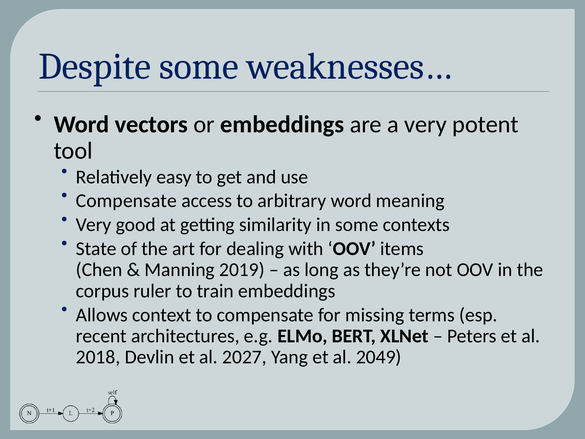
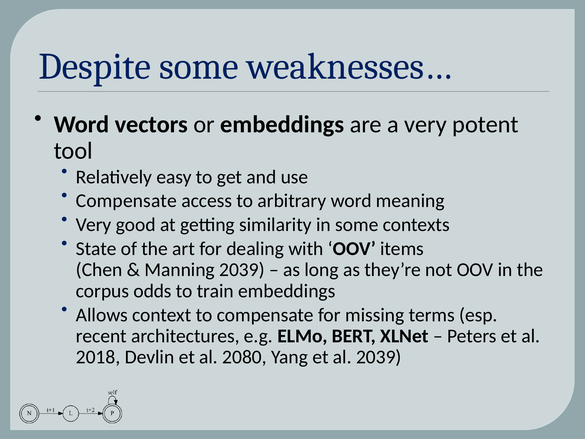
Manning 2019: 2019 -> 2039 (242, 270)
ruler: ruler -> odds (153, 291)
2027: 2027 -> 2080 (245, 357)
al 2049: 2049 -> 2039 (379, 357)
